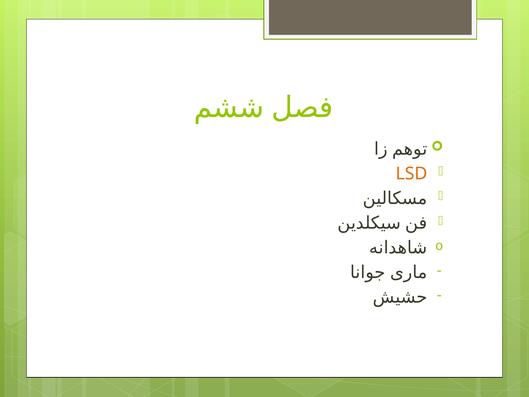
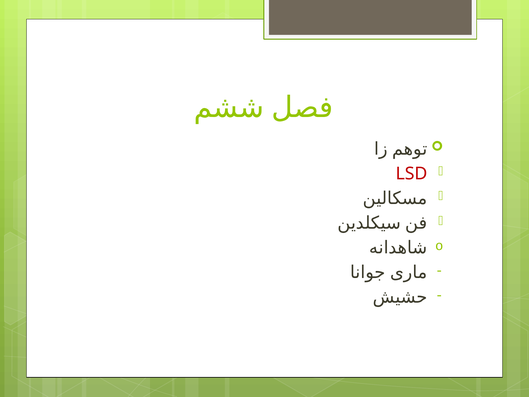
LSD colour: orange -> red (411, 174)
